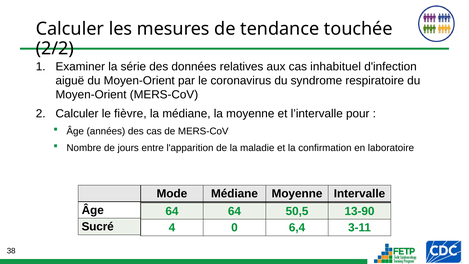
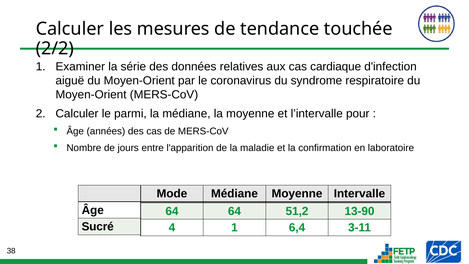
inhabituel: inhabituel -> cardiaque (336, 67)
fièvre: fièvre -> parmi (130, 114)
50,5: 50,5 -> 51,2 (297, 211)
4 0: 0 -> 1 (234, 228)
